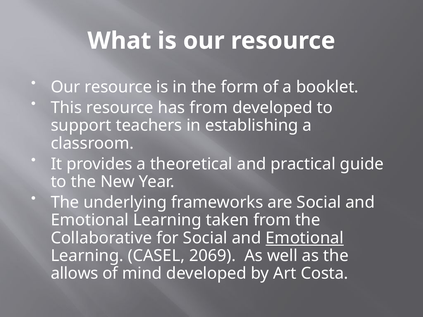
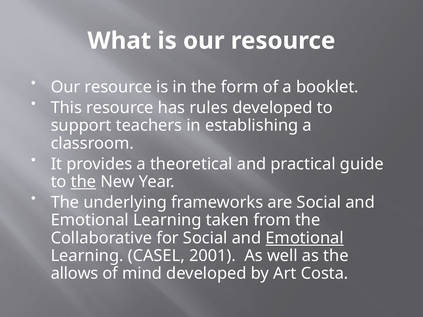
has from: from -> rules (209, 108)
the underline: none -> present (83, 182)
2069: 2069 -> 2001 (212, 256)
